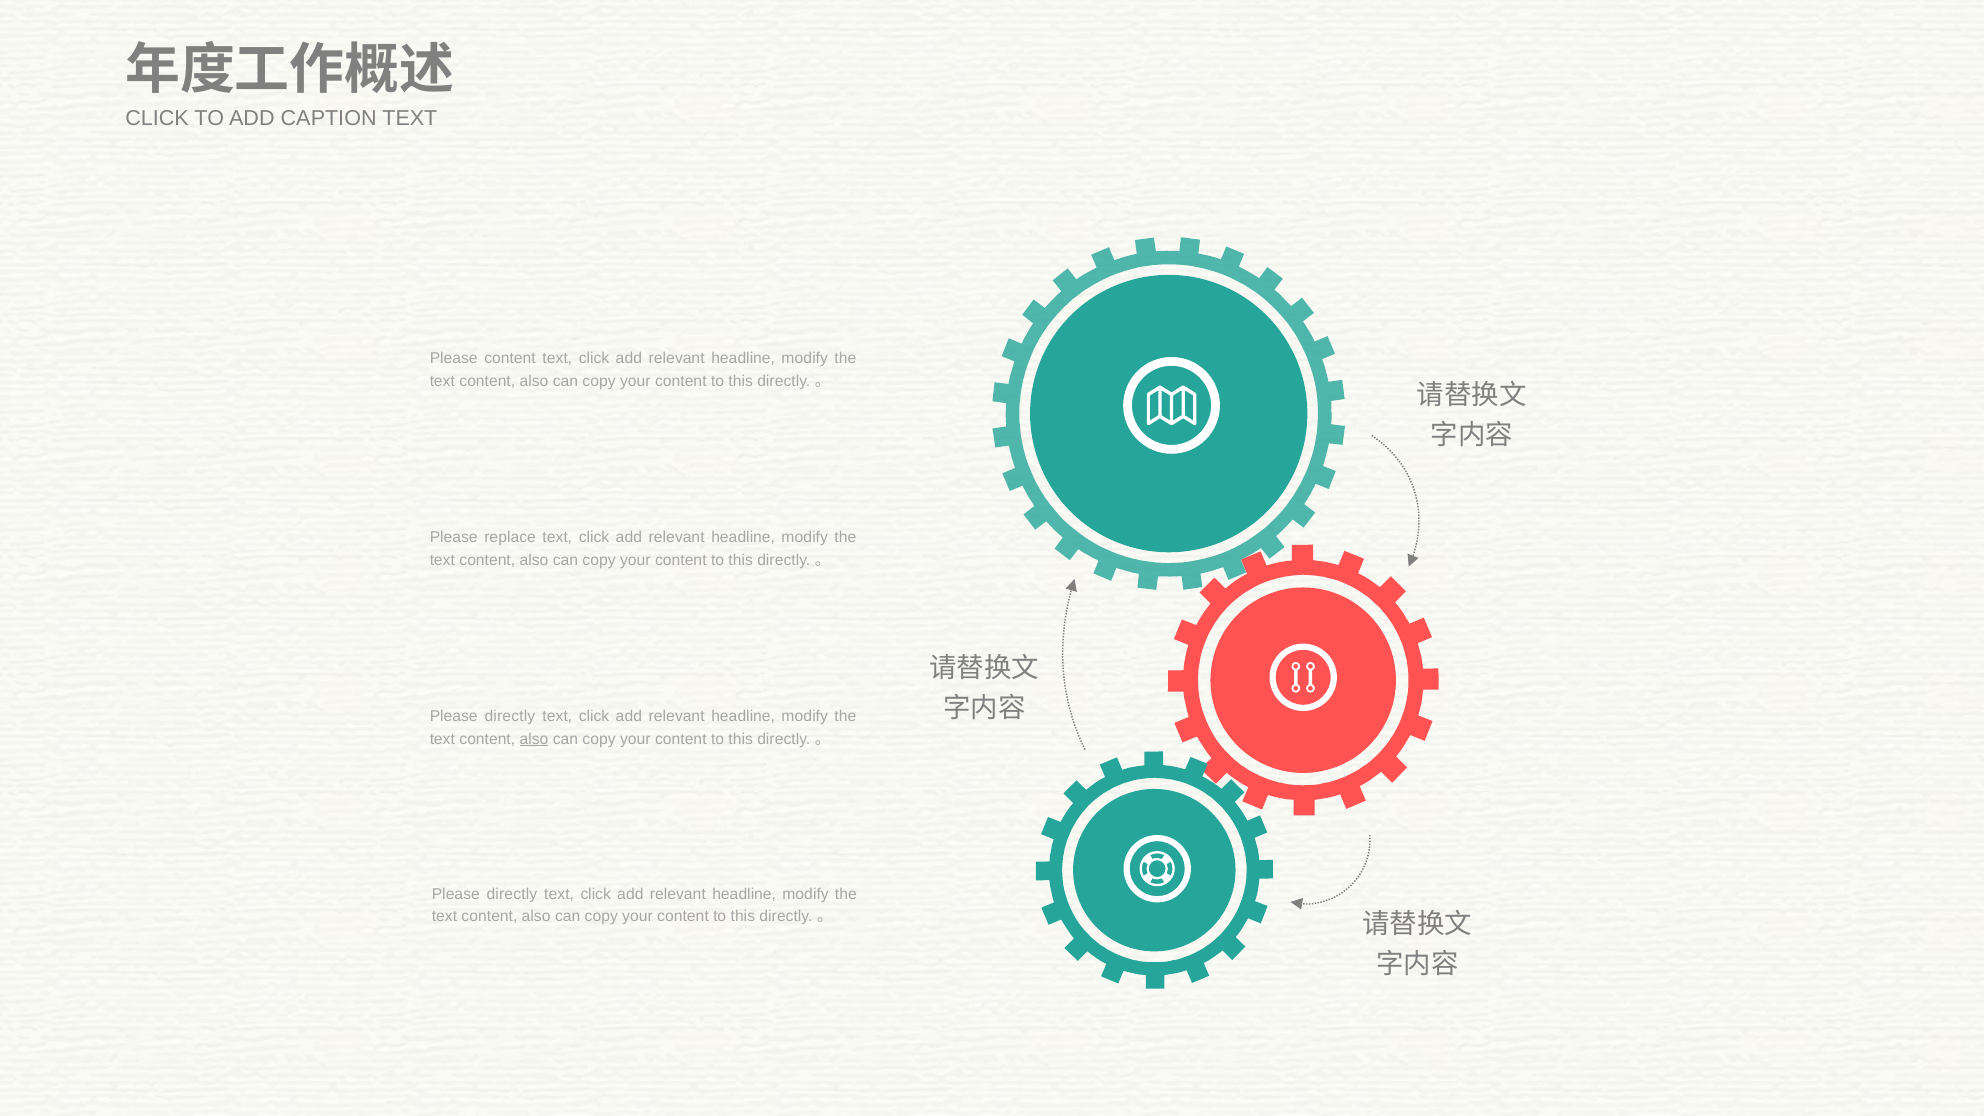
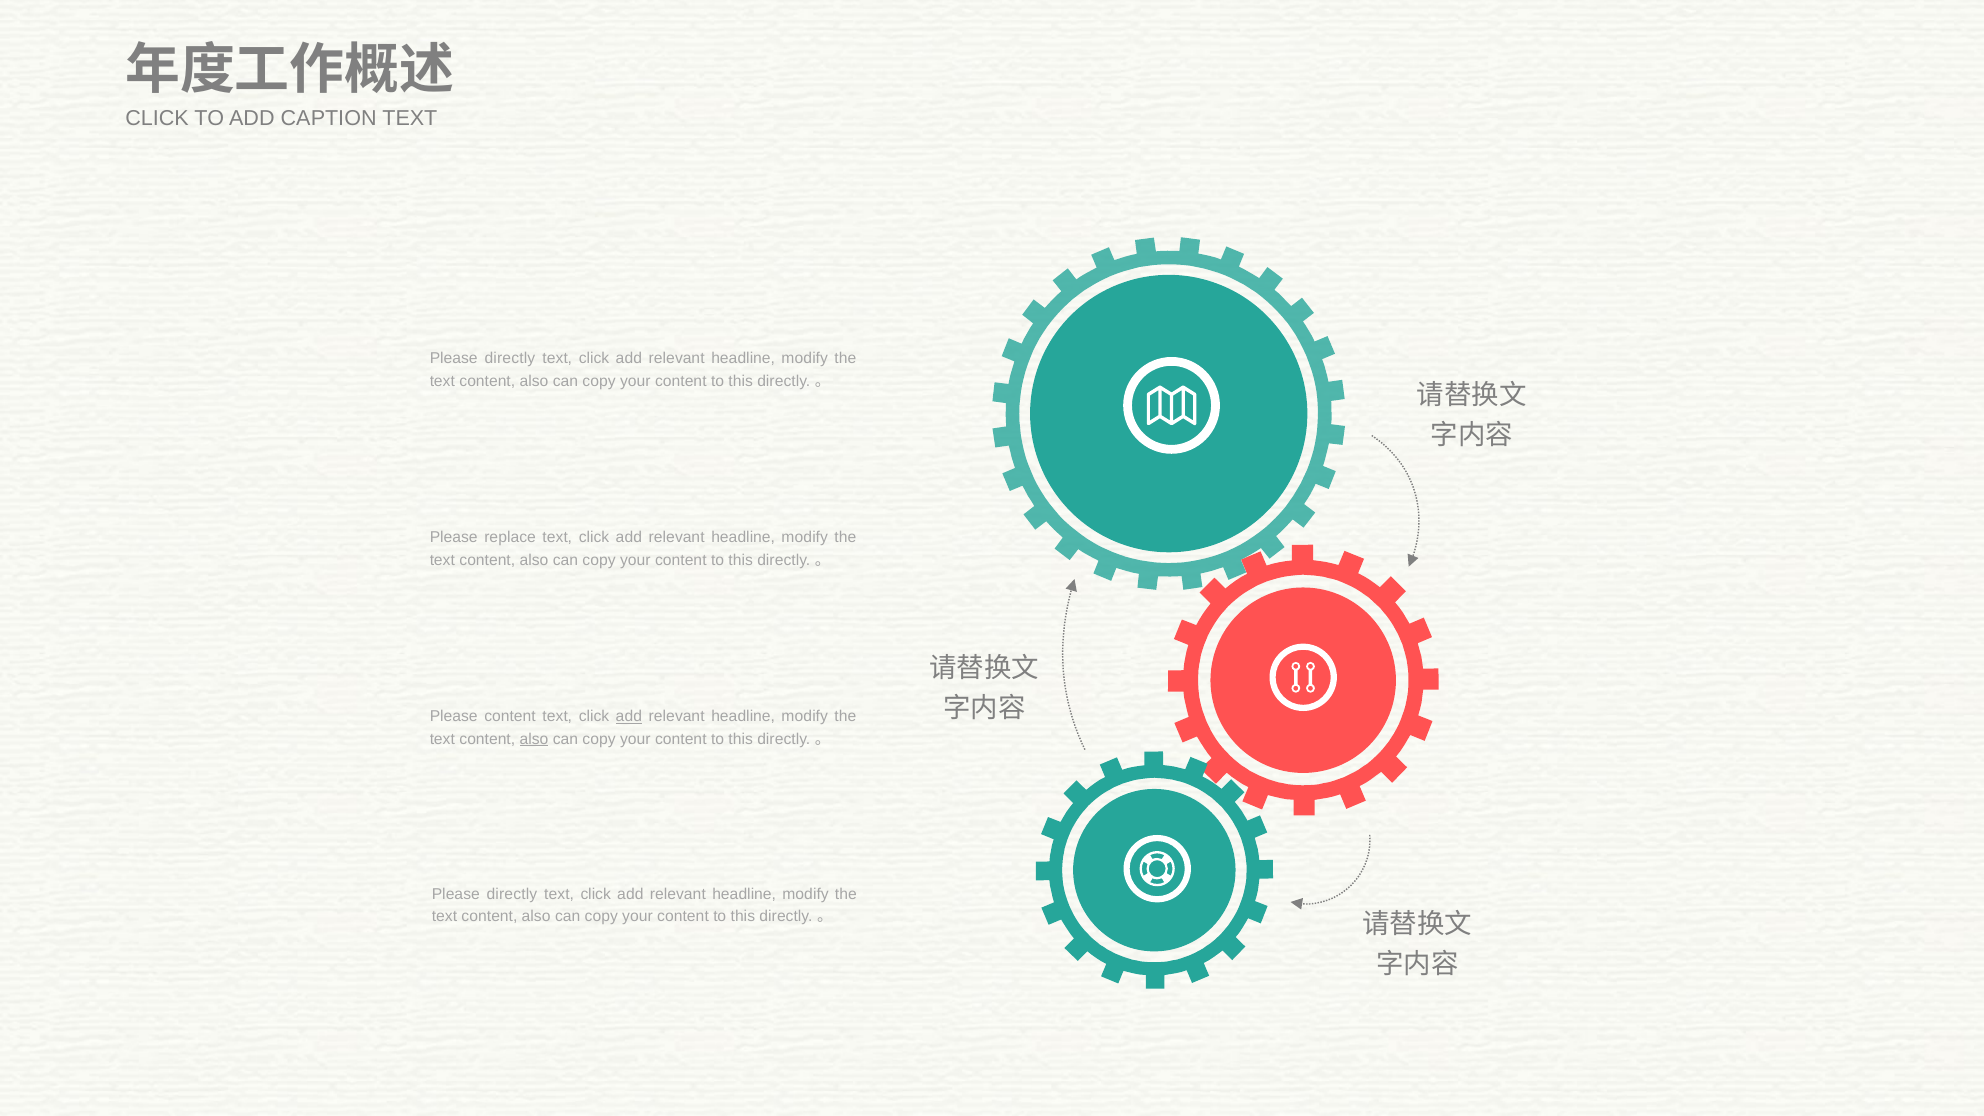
content: content -> directly (510, 358)
directly: directly -> content (510, 716)
add underline: none -> present (629, 716)
